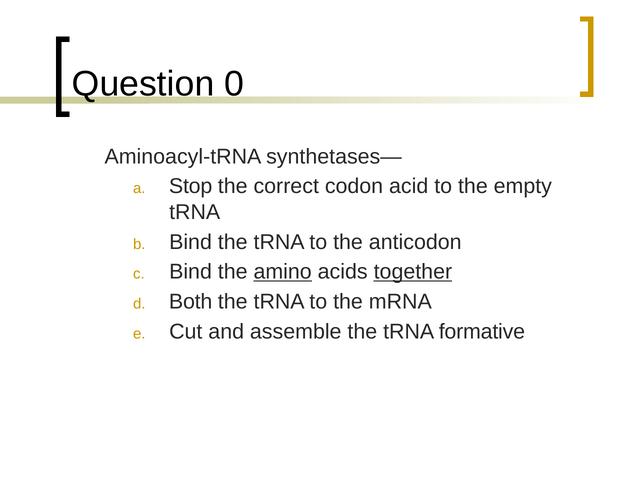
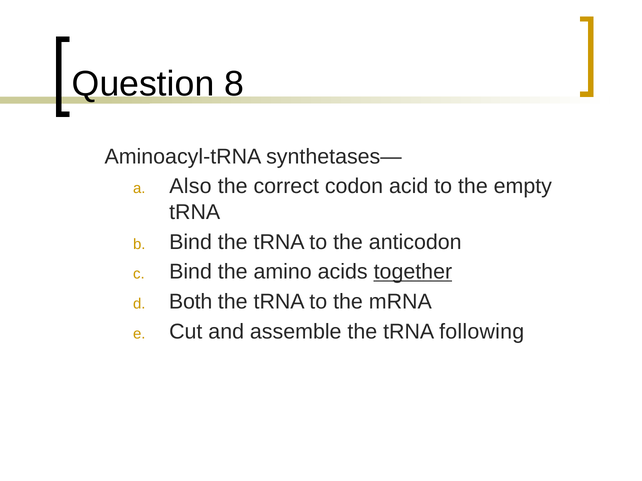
0: 0 -> 8 (234, 84)
Stop: Stop -> Also (190, 187)
amino underline: present -> none (283, 272)
formative: formative -> following (482, 332)
